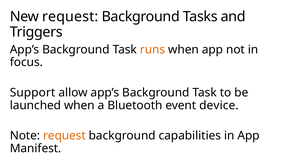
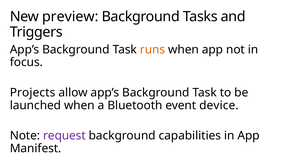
New request: request -> preview (70, 17)
Support: Support -> Projects (33, 93)
request colour: orange -> purple (64, 136)
